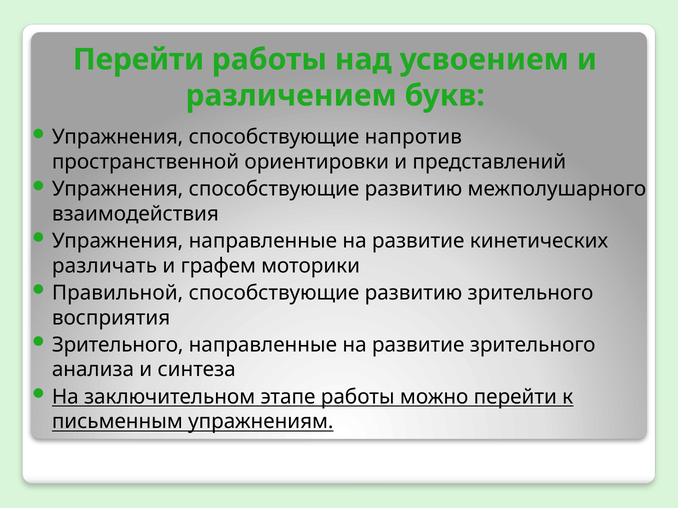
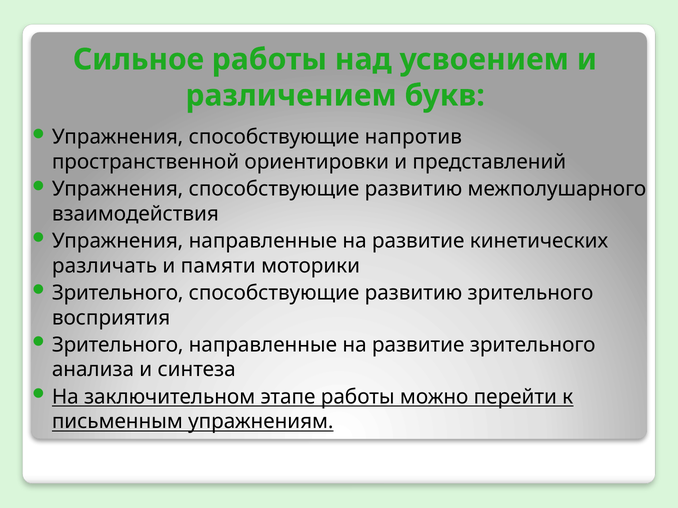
Перейти: Перейти -> Сильное (138, 60)
графем: графем -> памяти (218, 266)
Правильной: Правильной -> Зрительного (118, 293)
